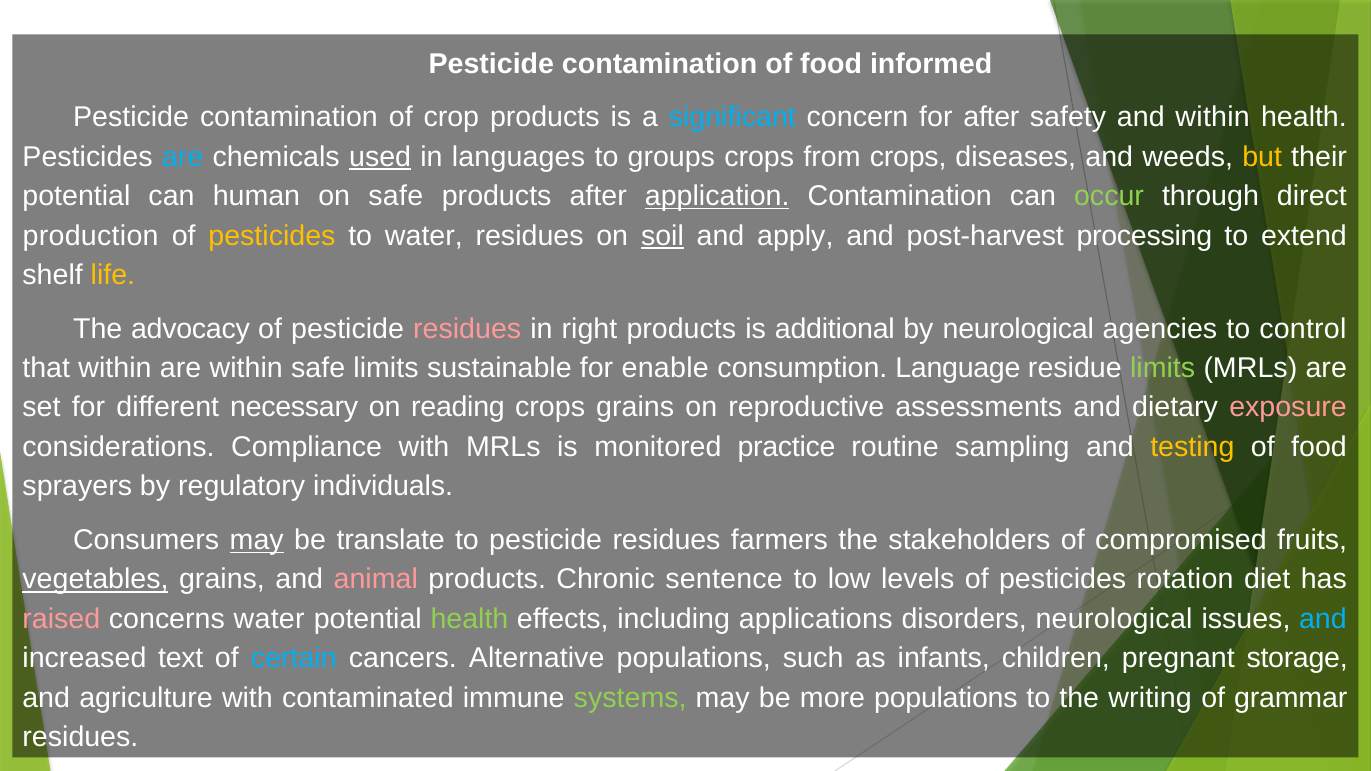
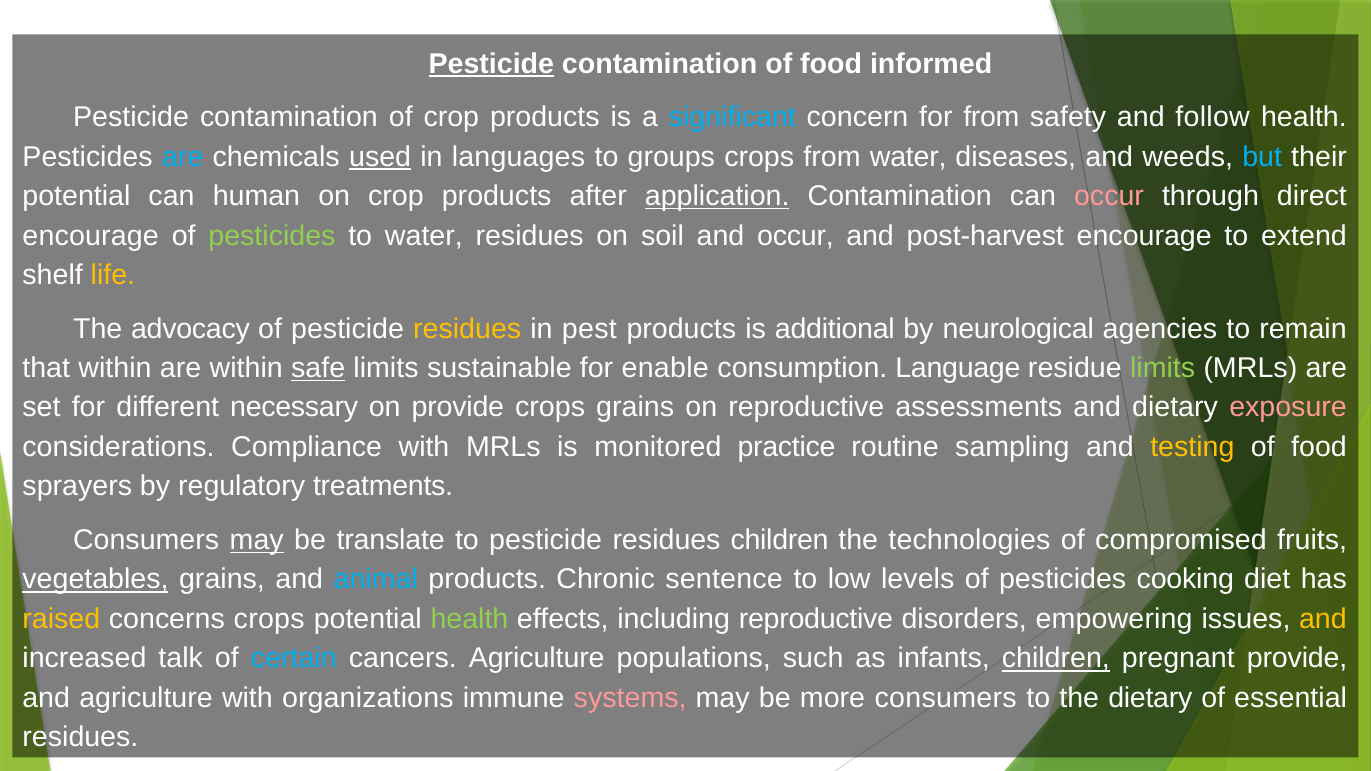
Pesticide underline: none -> present (491, 64)
for after: after -> from (991, 117)
and within: within -> follow (1213, 117)
from crops: crops -> water (908, 157)
but colour: yellow -> light blue (1262, 157)
on safe: safe -> crop (396, 196)
occur colour: light green -> pink (1109, 196)
production: production -> encourage (91, 236)
pesticides colour: yellow -> light green (272, 236)
soil underline: present -> none (662, 236)
and apply: apply -> occur (795, 236)
post-harvest processing: processing -> encourage (1144, 236)
residues colour: pink -> yellow (467, 329)
right: right -> pest (589, 329)
control: control -> remain (1303, 329)
safe underline: none -> present (318, 368)
on reading: reading -> provide (458, 408)
individuals: individuals -> treatments (383, 487)
residues farmers: farmers -> children (780, 540)
stakeholders: stakeholders -> technologies (969, 540)
animal colour: pink -> light blue (376, 580)
rotation: rotation -> cooking (1185, 580)
raised colour: pink -> yellow (61, 619)
concerns water: water -> crops (269, 619)
including applications: applications -> reproductive (816, 619)
disorders neurological: neurological -> empowering (1114, 619)
and colour: light blue -> yellow (1323, 619)
text: text -> talk (181, 659)
cancers Alternative: Alternative -> Agriculture (537, 659)
children underline: none -> present (1056, 659)
pregnant storage: storage -> provide (1297, 659)
contaminated: contaminated -> organizations (368, 698)
systems colour: light green -> pink (630, 698)
more populations: populations -> consumers (946, 698)
the writing: writing -> dietary (1150, 698)
grammar: grammar -> essential (1291, 698)
